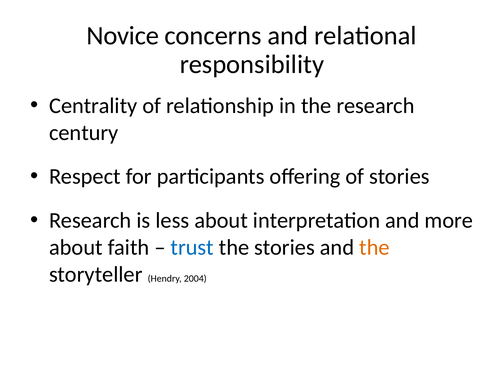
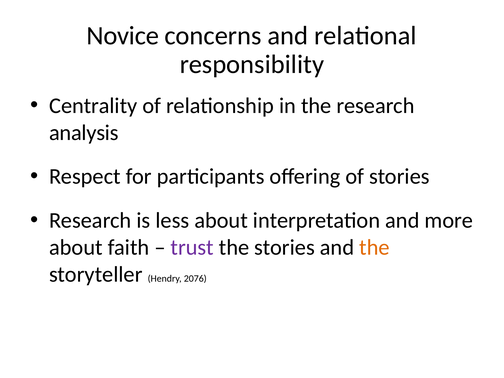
century: century -> analysis (84, 133)
trust colour: blue -> purple (192, 247)
2004: 2004 -> 2076 (195, 278)
